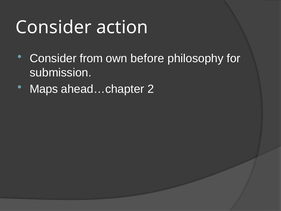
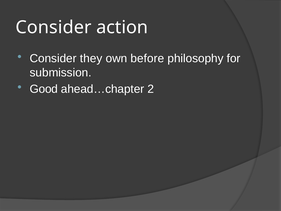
from: from -> they (91, 58)
Maps: Maps -> Good (44, 89)
